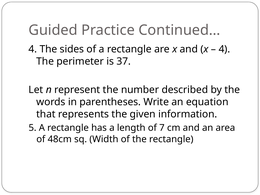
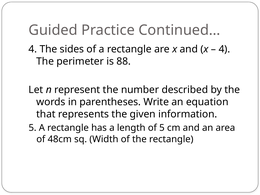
37: 37 -> 88 (124, 61)
of 7: 7 -> 5 (162, 128)
